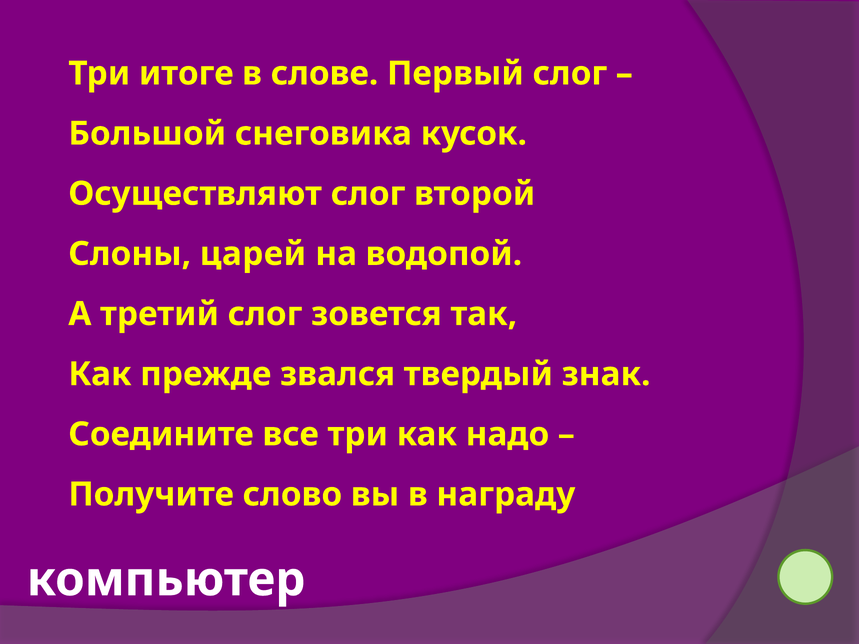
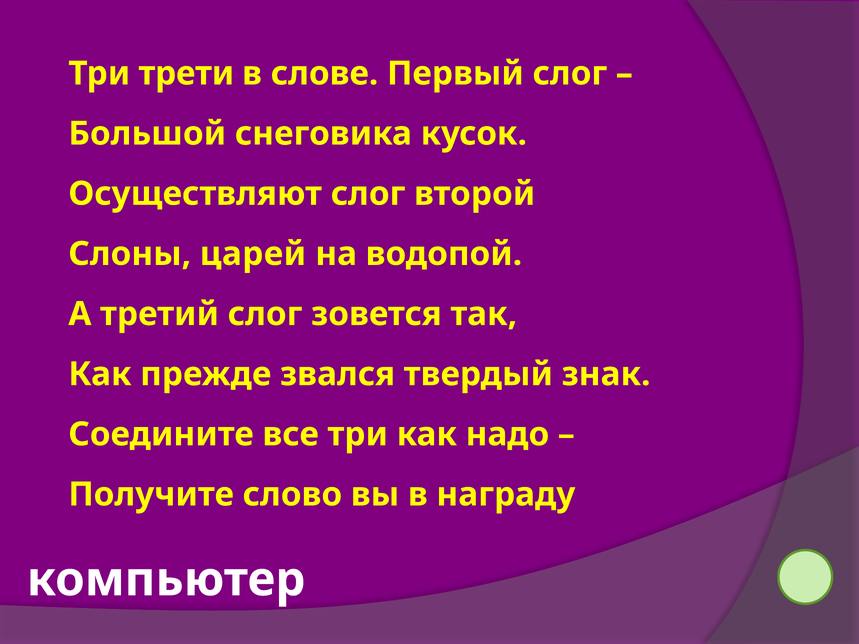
итоге: итоге -> трети (186, 73)
